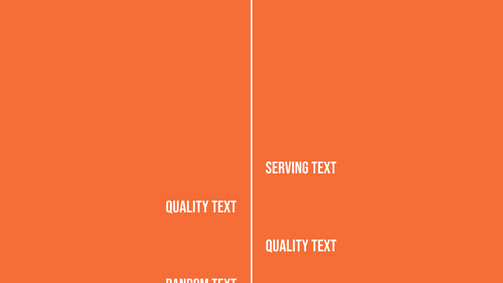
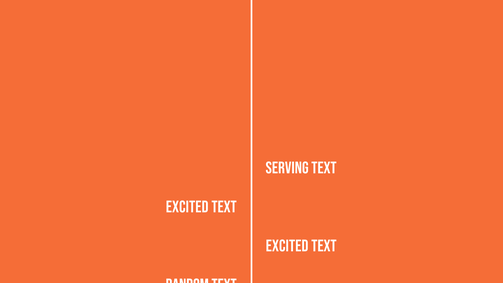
QUALITY: QUALITY -> EXCITED (187, 207)
QUALITY: QUALITY -> EXCITED (287, 246)
